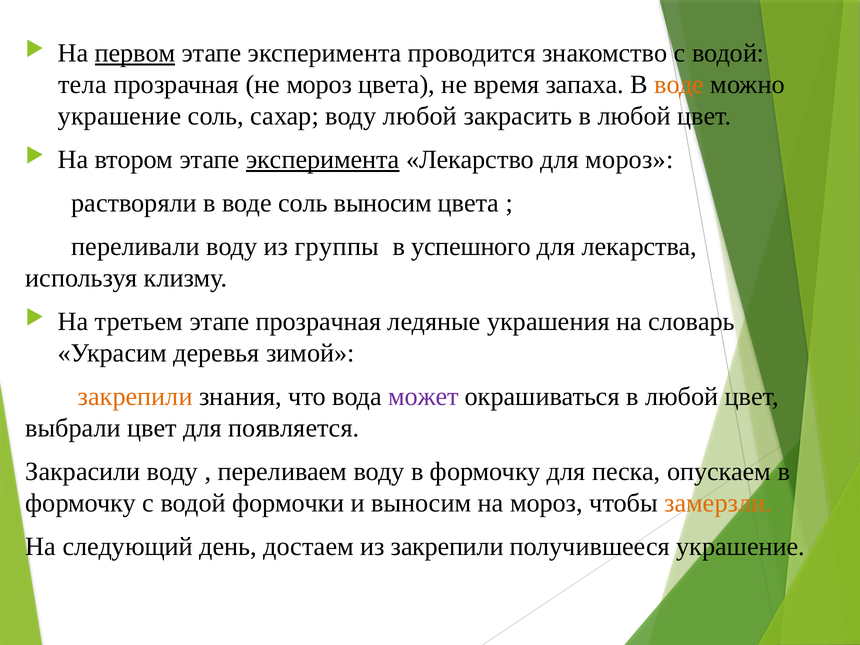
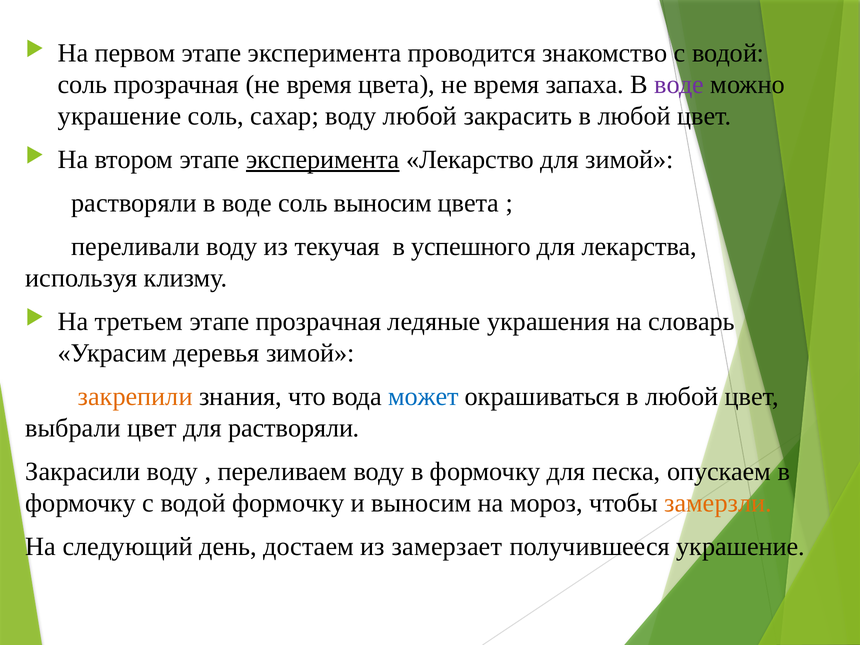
первом underline: present -> none (135, 53)
тела: тела -> соль (83, 85)
прозрачная не мороз: мороз -> время (319, 85)
воде colour: orange -> purple (679, 85)
для мороз: мороз -> зимой (630, 160)
группы: группы -> текучая (337, 247)
может colour: purple -> blue (423, 397)
для появляется: появляется -> растворяли (294, 428)
водой формочки: формочки -> формочку (288, 503)
из закрепили: закрепили -> замерзает (447, 547)
